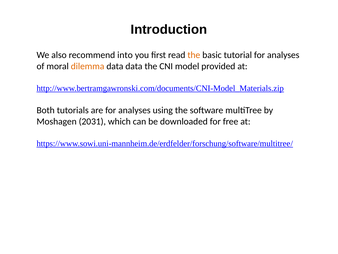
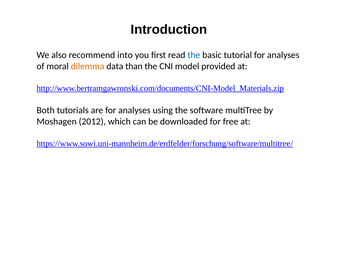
the colour: orange -> blue (194, 55)
data data: data -> than (134, 66)
2031: 2031 -> 2012 (92, 121)
